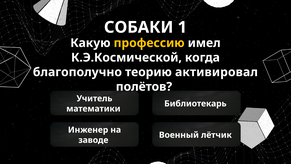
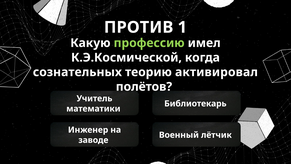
СОБАКИ: СОБАКИ -> ПРОТИВ (139, 27)
профессию colour: yellow -> light green (149, 43)
благополучно: благополучно -> сознательных (77, 72)
